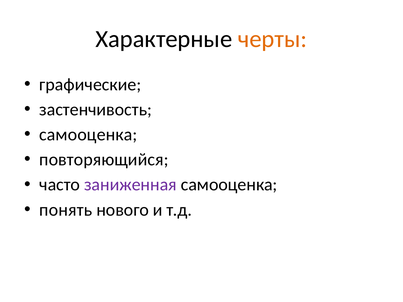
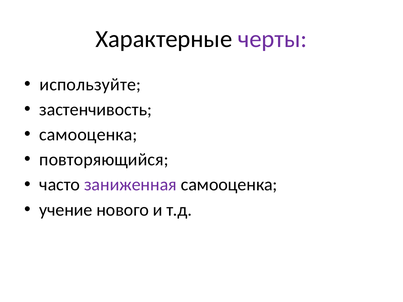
черты colour: orange -> purple (272, 39)
графические: графические -> используйте (90, 85)
понять: понять -> учение (66, 210)
